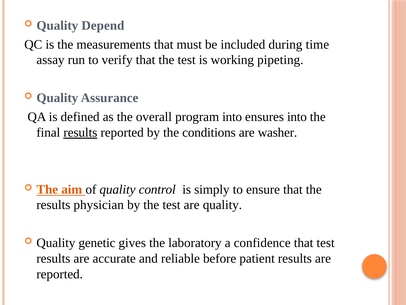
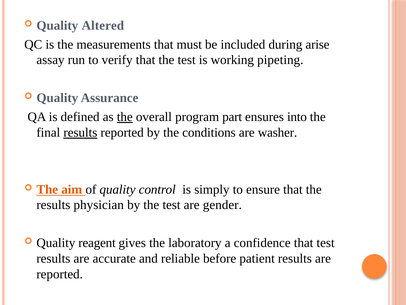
Depend: Depend -> Altered (103, 25)
time: time -> arise (318, 44)
the underline: none -> present (125, 117)
program into: into -> part (232, 117)
are quality: quality -> gender (222, 205)
genetic: genetic -> reagent (97, 243)
